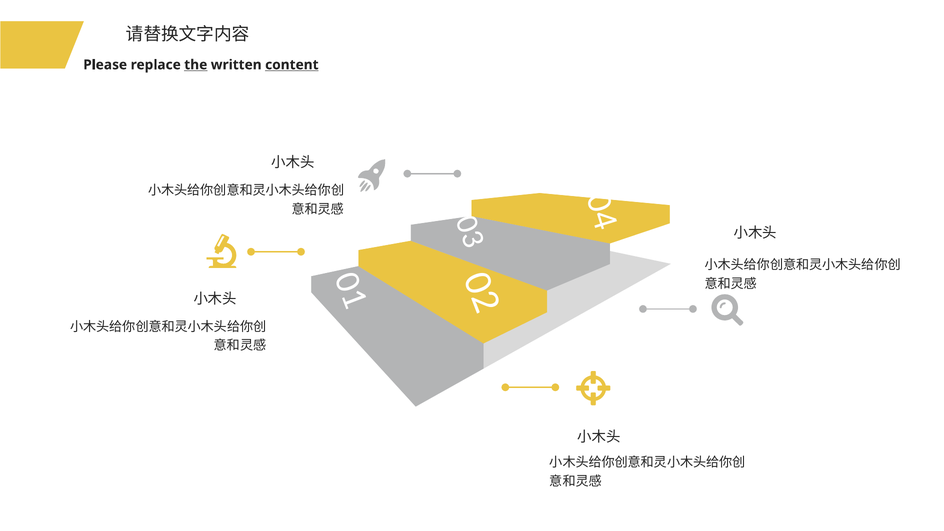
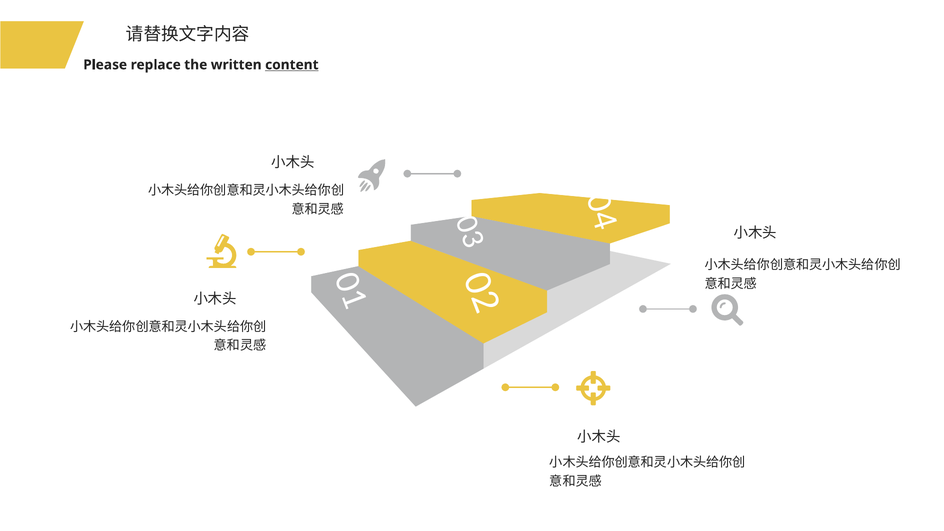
the underline: present -> none (196, 65)
